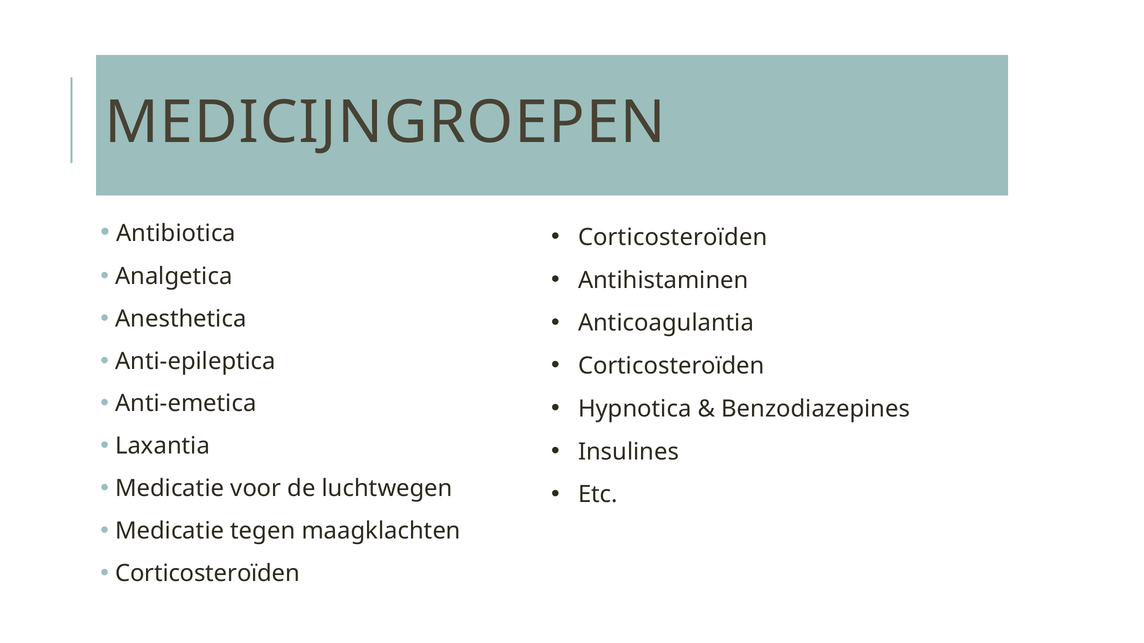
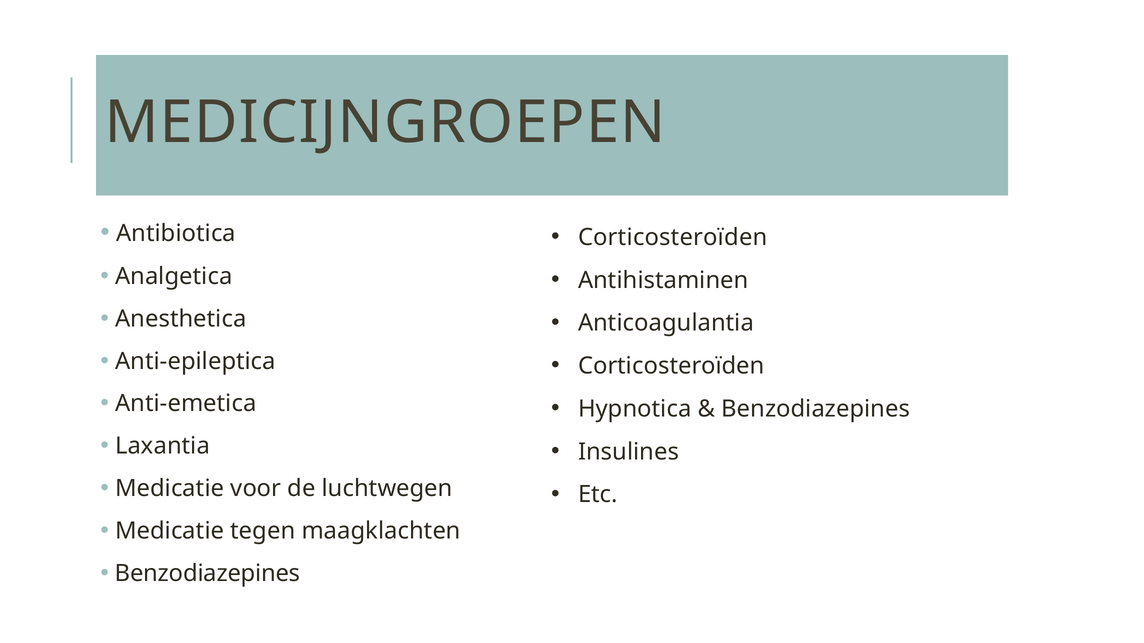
Corticosteroïden: Corticosteroïden -> Benzodiazepines (208, 574)
